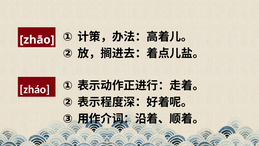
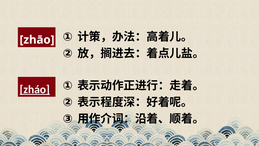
zháo underline: none -> present (35, 89)
